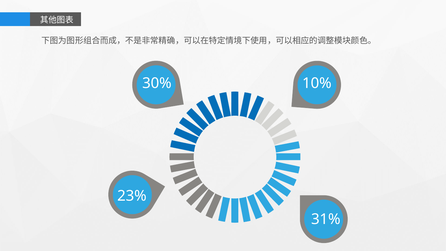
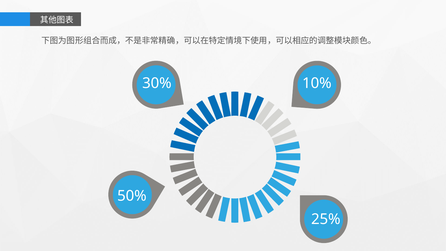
23%: 23% -> 50% (132, 196)
31%: 31% -> 25% (326, 219)
